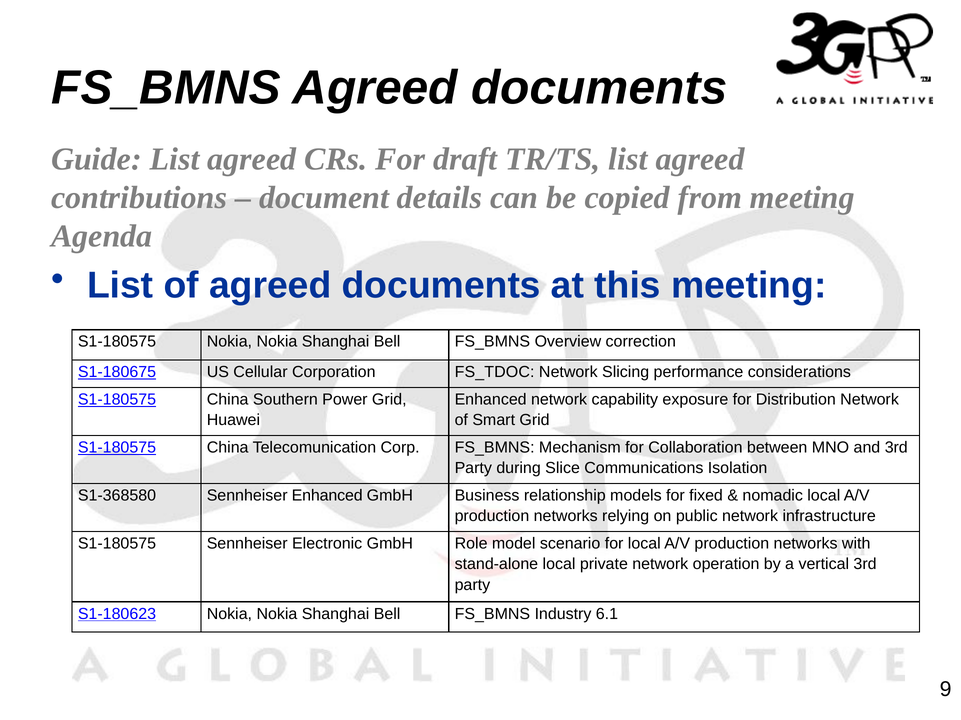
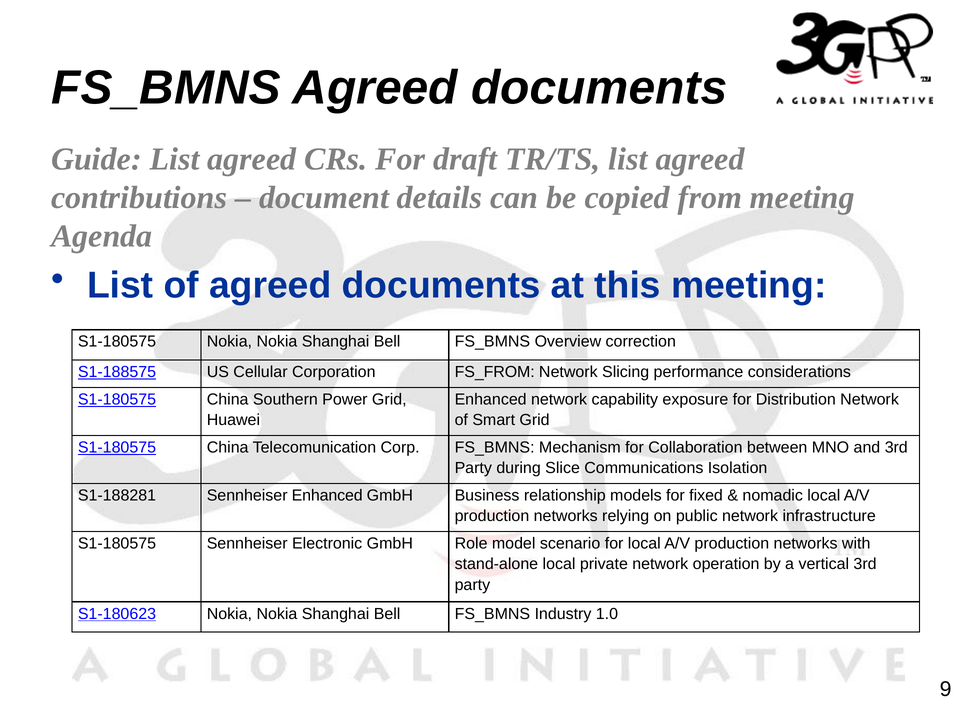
S1-180675: S1-180675 -> S1-188575 (117, 372)
FS_TDOC: FS_TDOC -> FS_FROM (495, 372)
S1-368580: S1-368580 -> S1-188281 (117, 496)
6.1: 6.1 -> 1.0 (607, 614)
